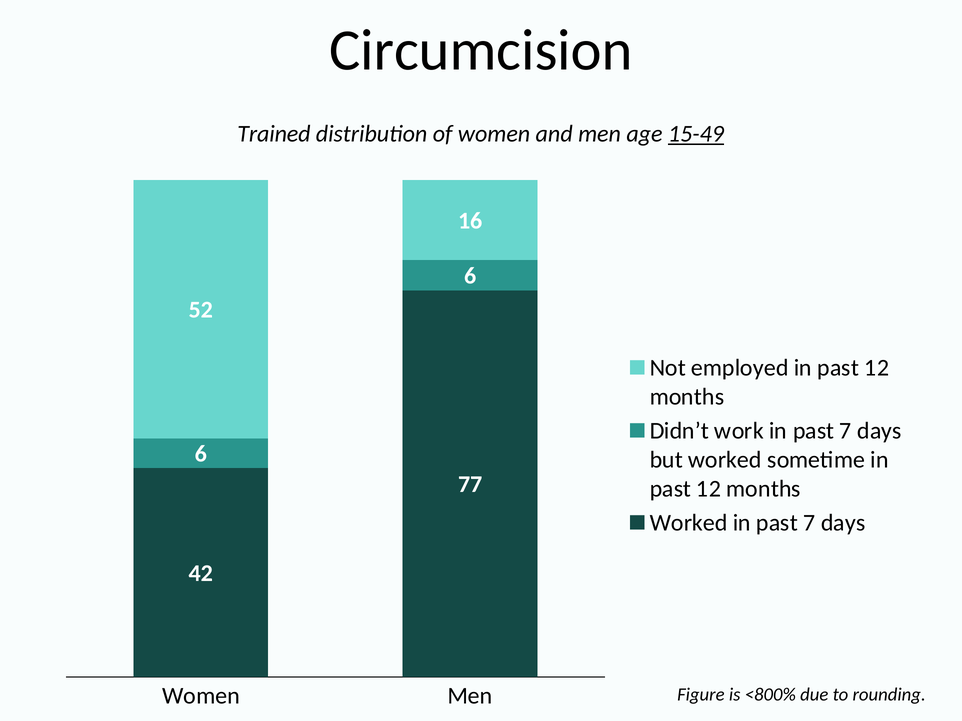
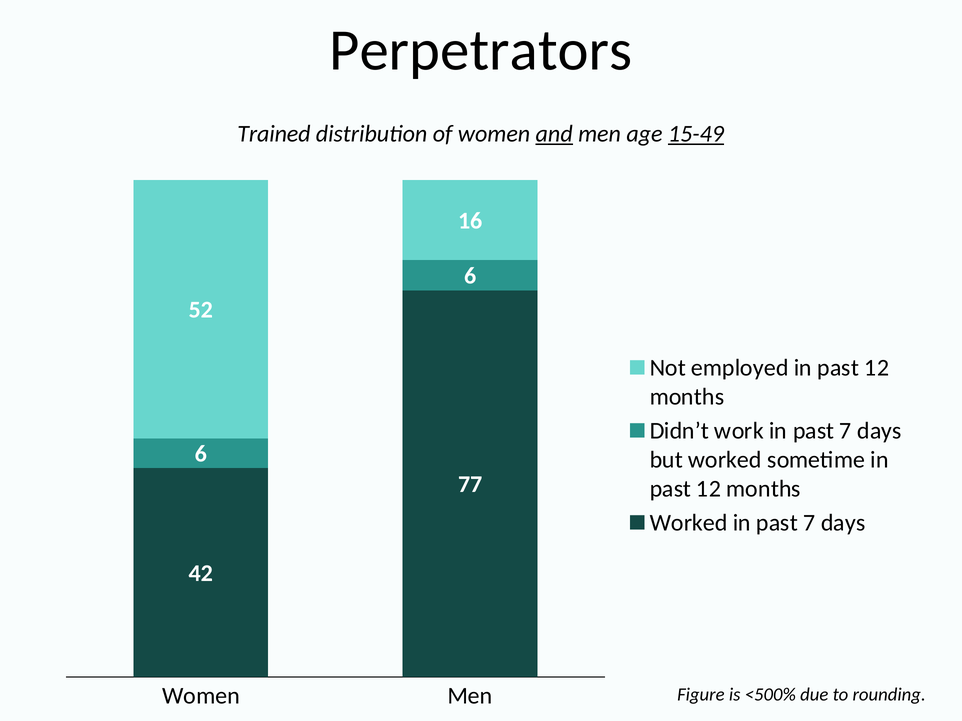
Circumcision: Circumcision -> Perpetrators (481, 51)
and underline: none -> present (554, 134)
<800%: <800% -> <500% (770, 695)
